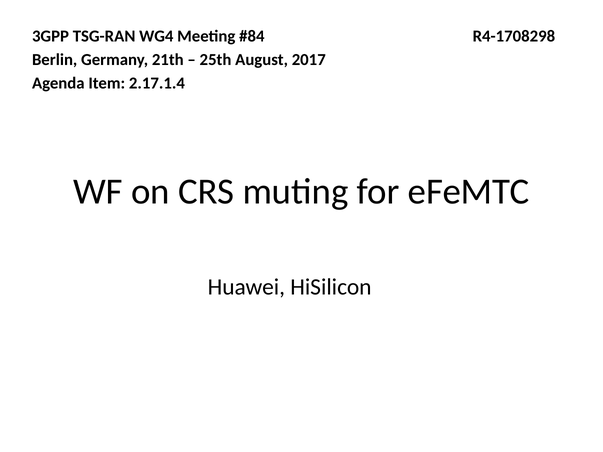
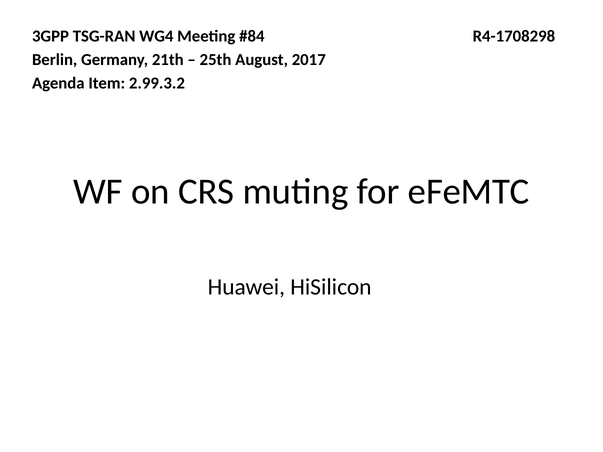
2.17.1.4: 2.17.1.4 -> 2.99.3.2 (157, 83)
